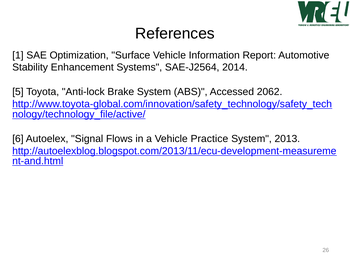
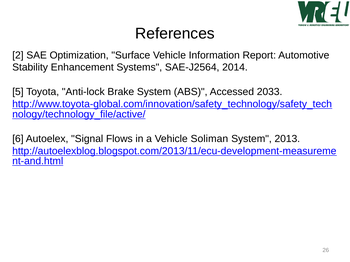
1: 1 -> 2 (18, 55)
2062: 2062 -> 2033 (270, 92)
Practice: Practice -> Soliman (209, 139)
